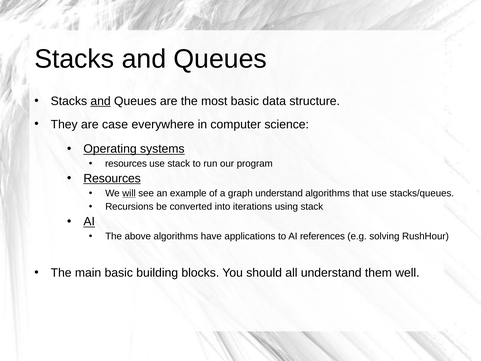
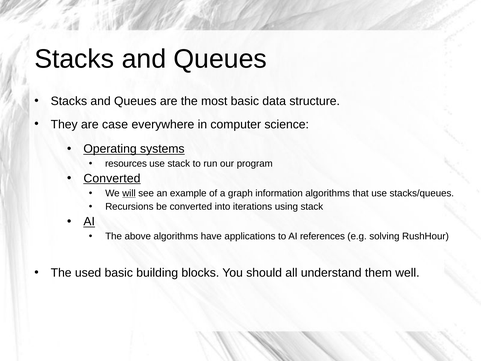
and underline: present -> none (101, 101)
Resources: Resources -> Converted (112, 178)
graph understand: understand -> information (279, 193)
main: main -> used (88, 273)
